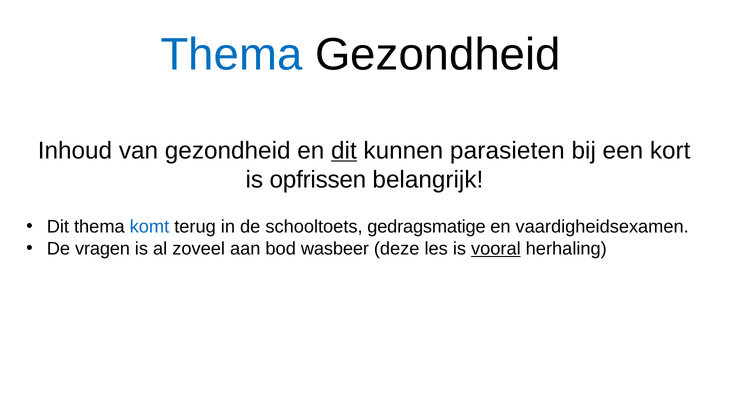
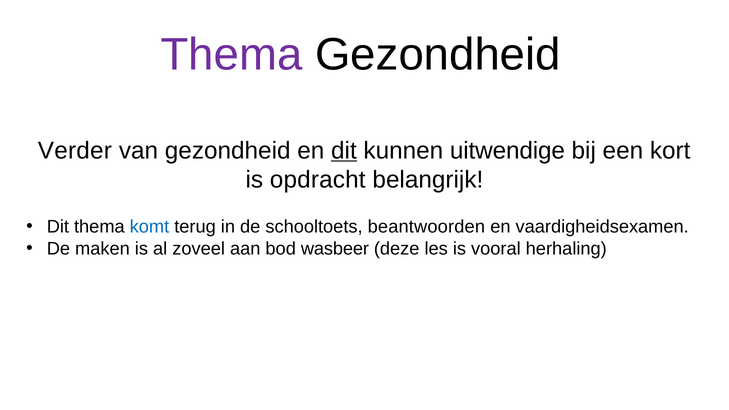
Thema colour: blue -> purple (232, 55)
Inhoud: Inhoud -> Verder (75, 151)
parasieten: parasieten -> uitwendige (507, 151)
opfrissen: opfrissen -> opdracht (318, 180)
gedragsmatige: gedragsmatige -> beantwoorden (426, 227)
vragen: vragen -> maken (102, 249)
vooral underline: present -> none (496, 249)
